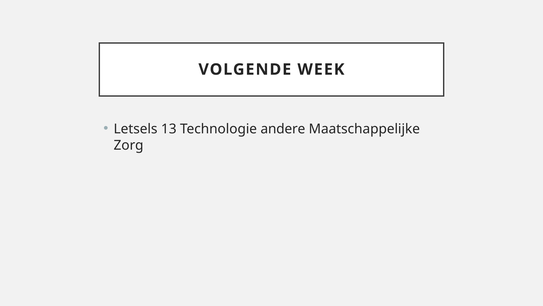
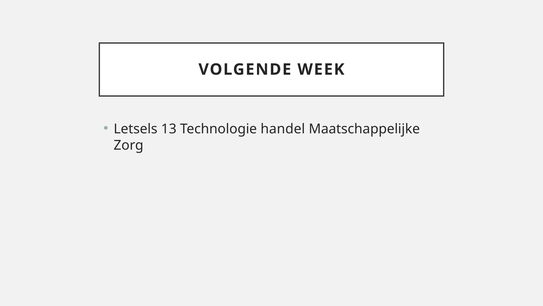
andere: andere -> handel (283, 129)
